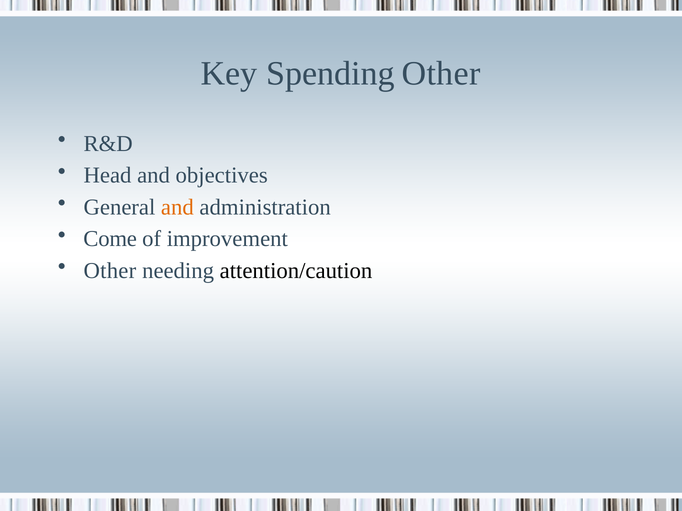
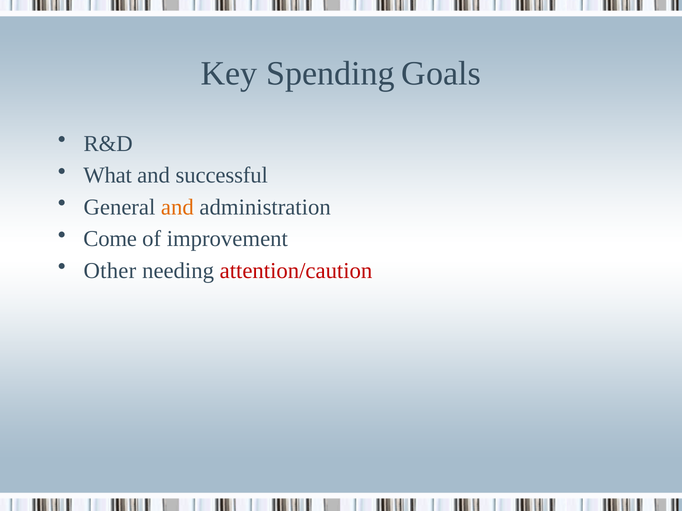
Spending Other: Other -> Goals (441, 73)
Head: Head -> What (108, 176)
objectives: objectives -> successful (222, 176)
attention/caution colour: black -> red (296, 271)
